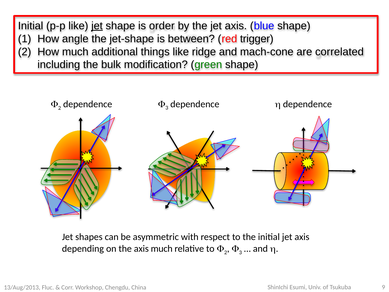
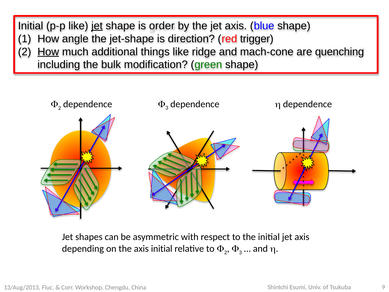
between: between -> direction (191, 39)
How underline: none -> present (48, 52)
correlated: correlated -> quenching (340, 52)
axis much: much -> initial (162, 248)
